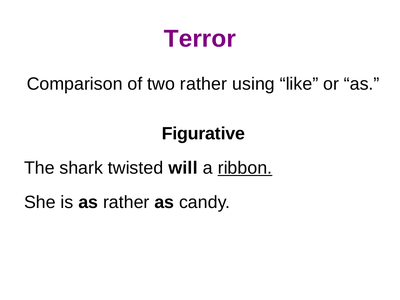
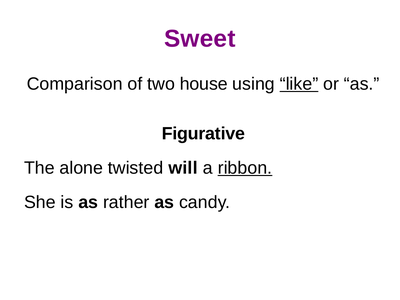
Terror: Terror -> Sweet (200, 39)
two rather: rather -> house (204, 84)
like underline: none -> present (299, 84)
shark: shark -> alone (81, 168)
